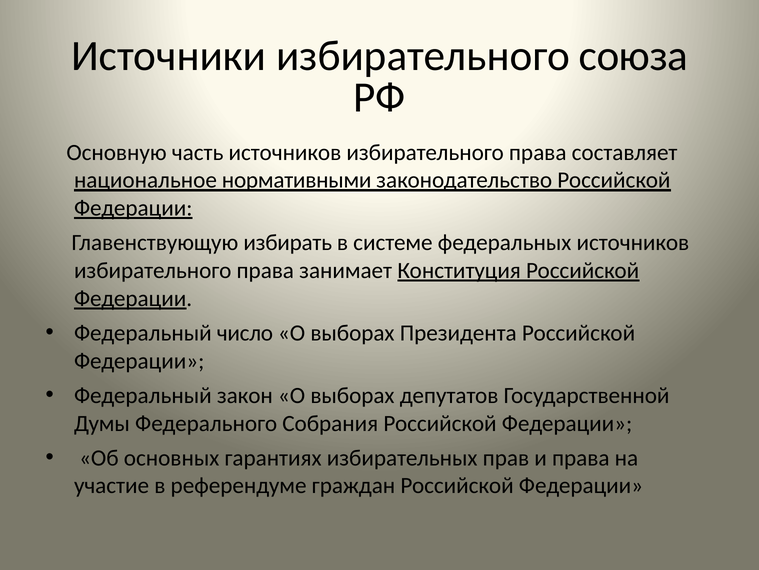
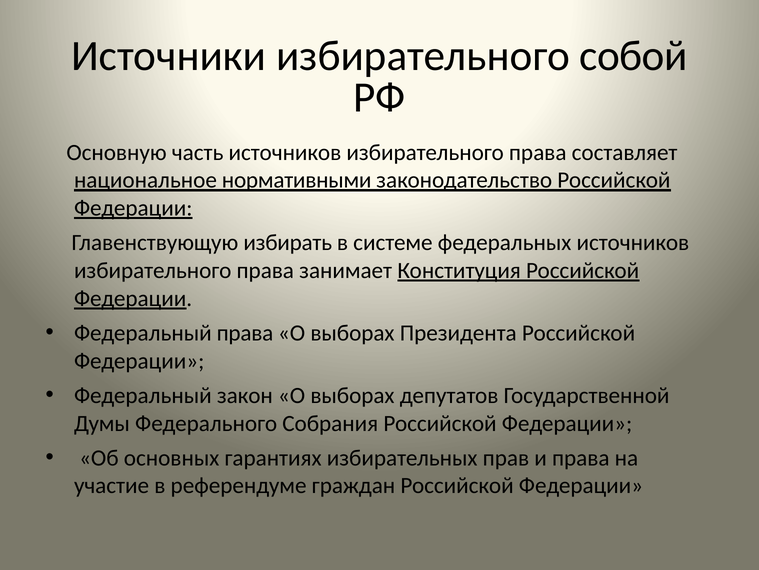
союза: союза -> собой (633, 56)
Федеральный число: число -> права (245, 333)
